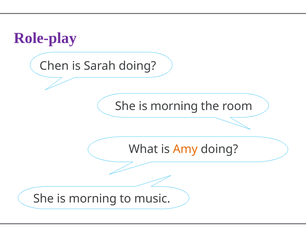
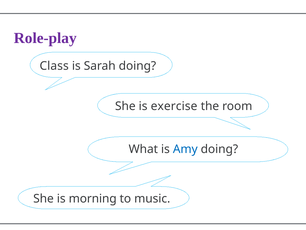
Chen: Chen -> Class (54, 66)
morning: morning -> exercise (174, 106)
Amy colour: orange -> blue (185, 149)
